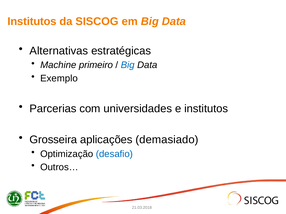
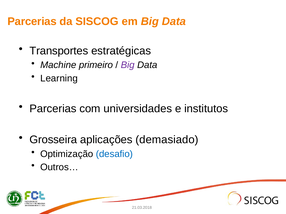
Institutos: Institutos -> Parcerias (32, 22)
Alternativas: Alternativas -> Transportes (59, 51)
Big colour: blue -> purple (128, 65)
Exemplo: Exemplo -> Learning (59, 79)
